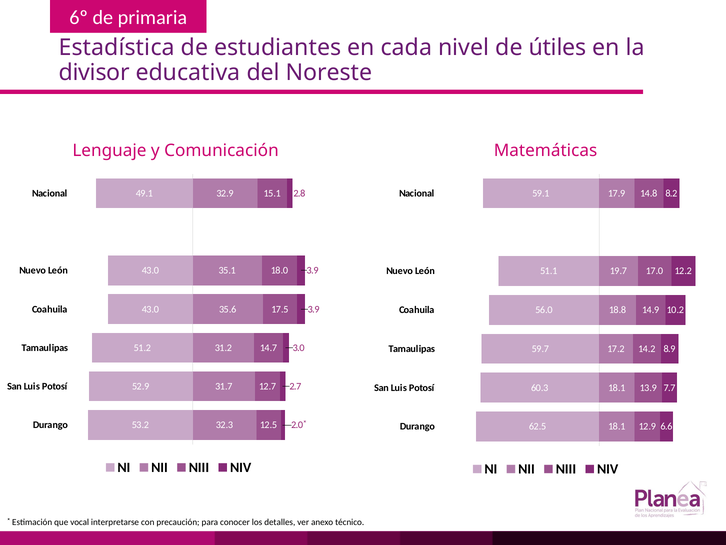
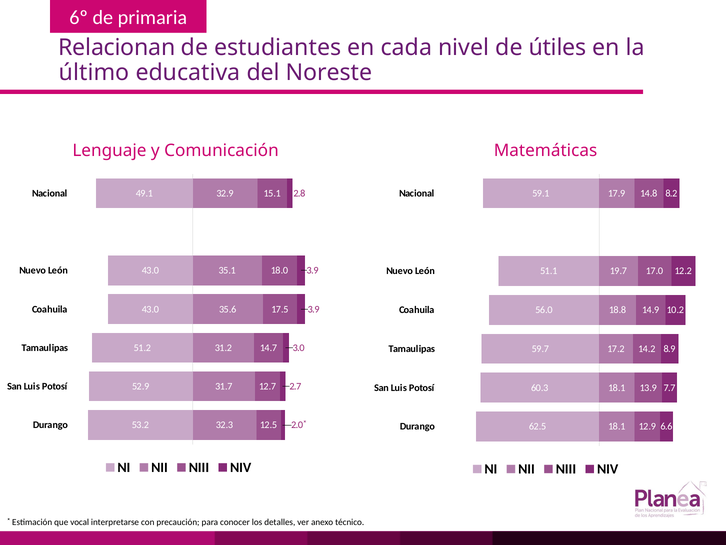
Estadística: Estadística -> Relacionan (117, 48)
divisor: divisor -> último (94, 73)
